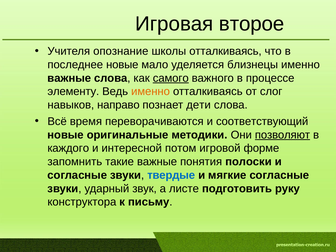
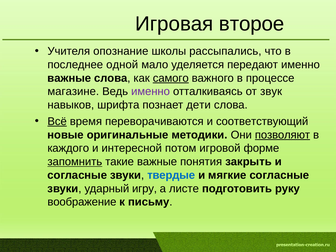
школы отталкиваясь: отталкиваясь -> рассыпались (225, 51)
последнее новые: новые -> одной (122, 65)
близнецы: близнецы -> передают (253, 65)
элементу: элементу -> магазине (73, 92)
именно colour: orange -> purple (151, 92)
слог: слог -> звук (271, 92)
направо: направо -> шрифта (118, 105)
Всё underline: none -> present (57, 121)
запомнить underline: none -> present (75, 162)
полоски: полоски -> закрыть (248, 162)
звук: звук -> игру (145, 189)
конструктора: конструктора -> воображение (82, 202)
